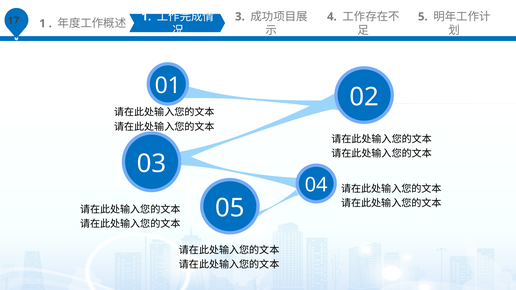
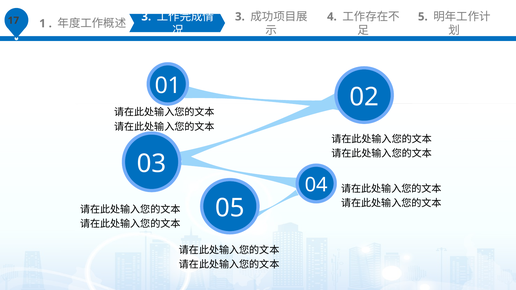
1: 1 -> 3 (146, 17)
